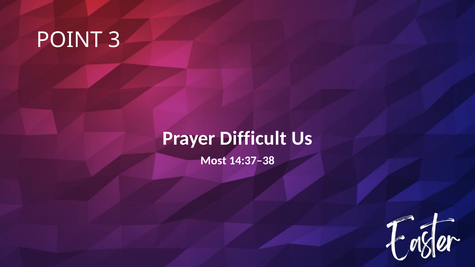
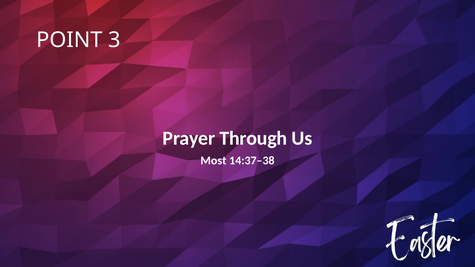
Difficult: Difficult -> Through (253, 138)
